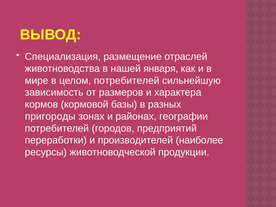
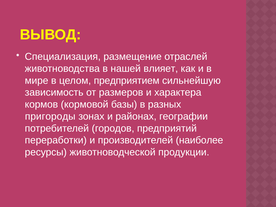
января: января -> влияет (161, 69)
целом потребителей: потребителей -> предприятием (127, 81)
